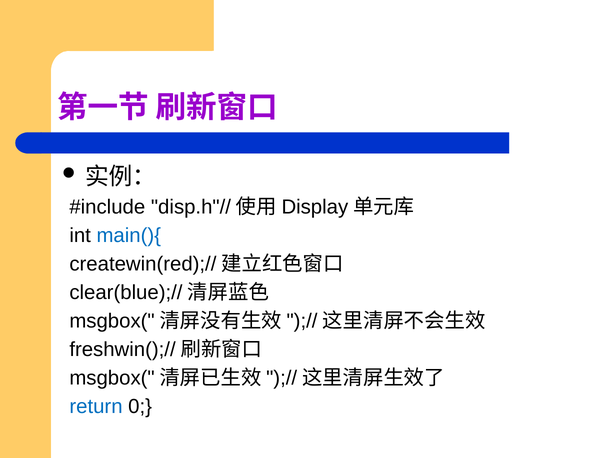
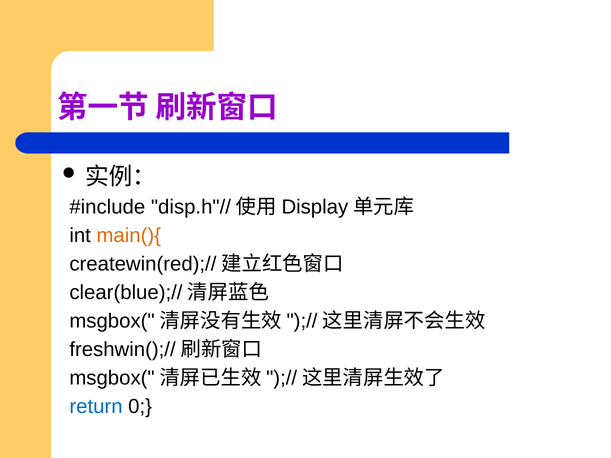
main(){ colour: blue -> orange (129, 236)
